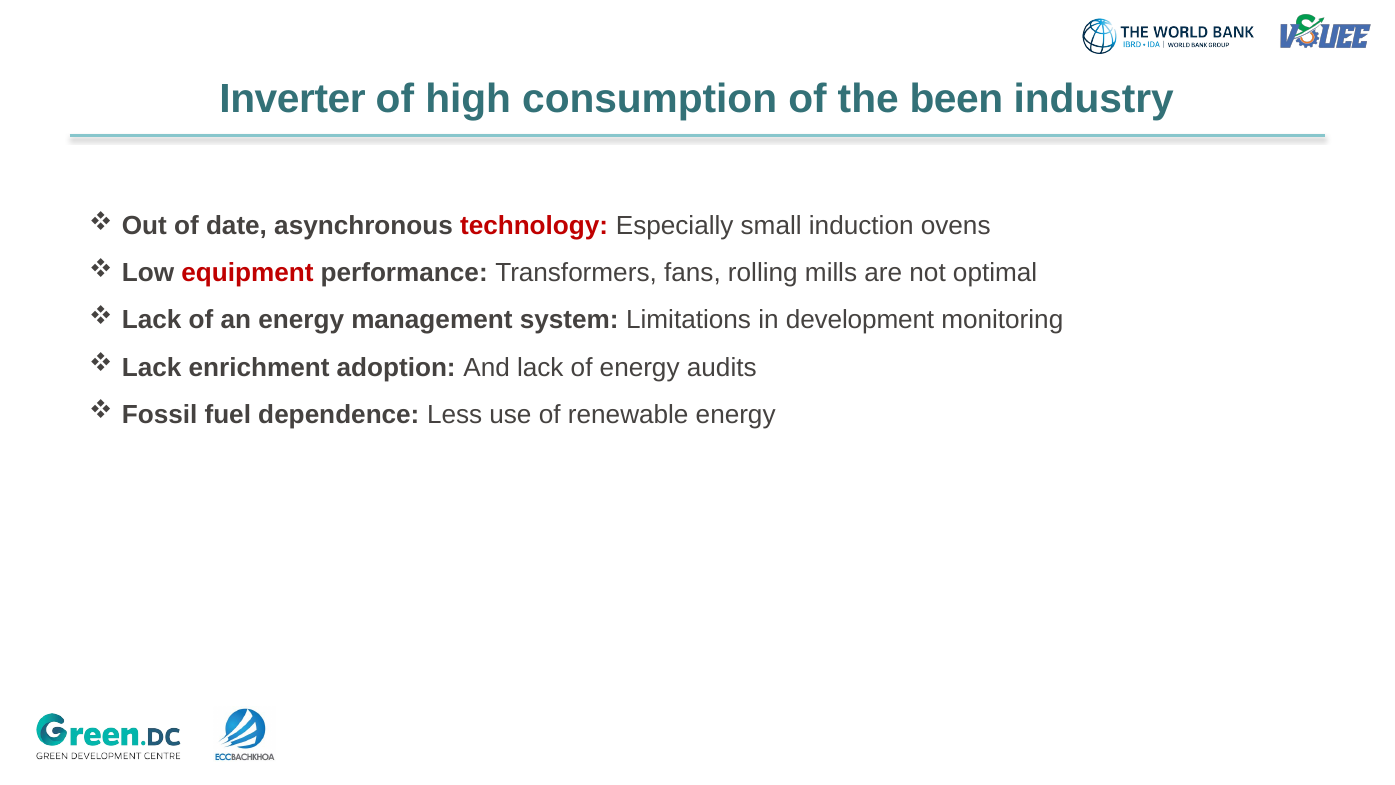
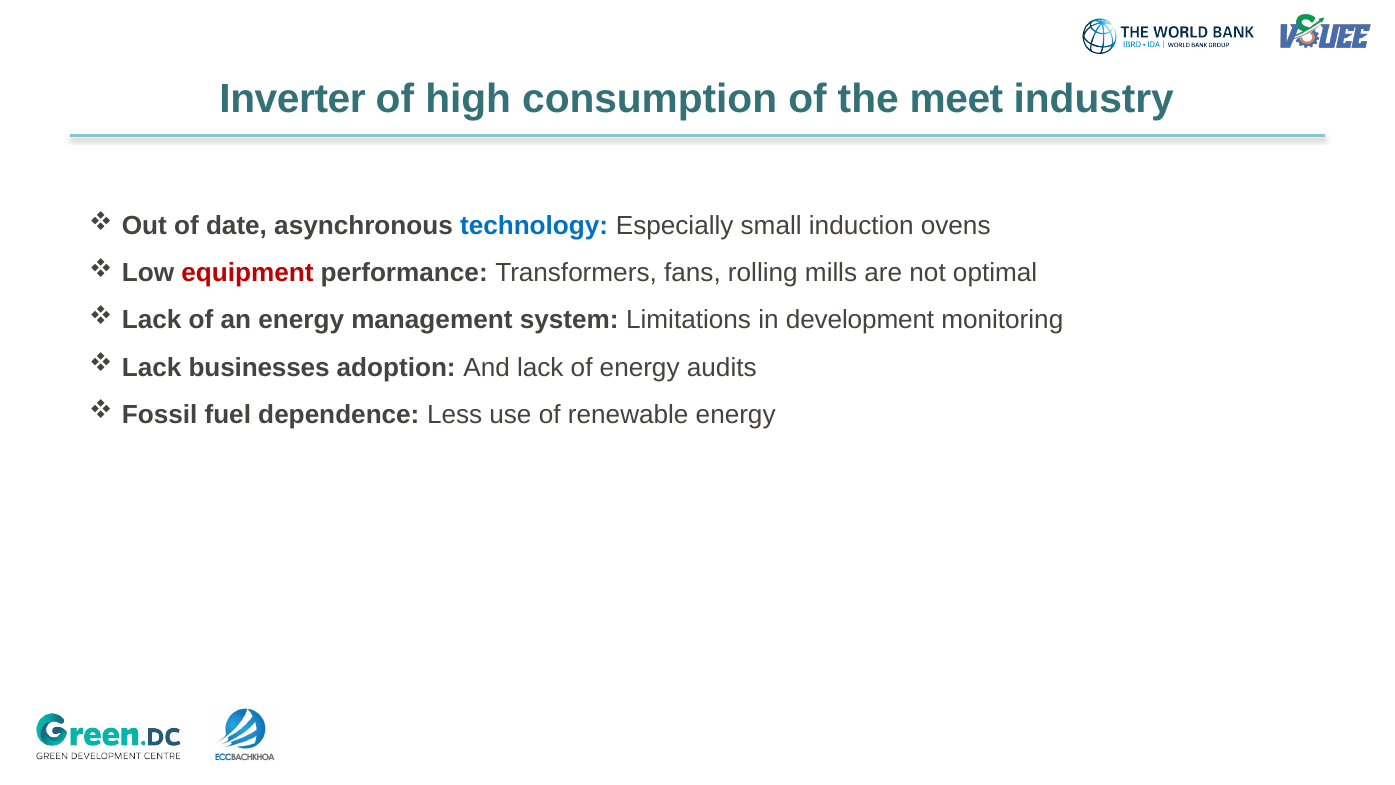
been: been -> meet (956, 99)
technology colour: red -> blue (534, 226)
enrichment: enrichment -> businesses (259, 367)
